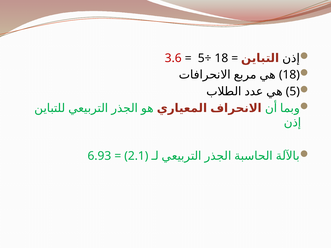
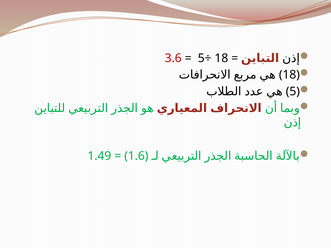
6.93: 6.93 -> 1.49 (99, 156)
2.1: 2.1 -> 1.6 (136, 156)
